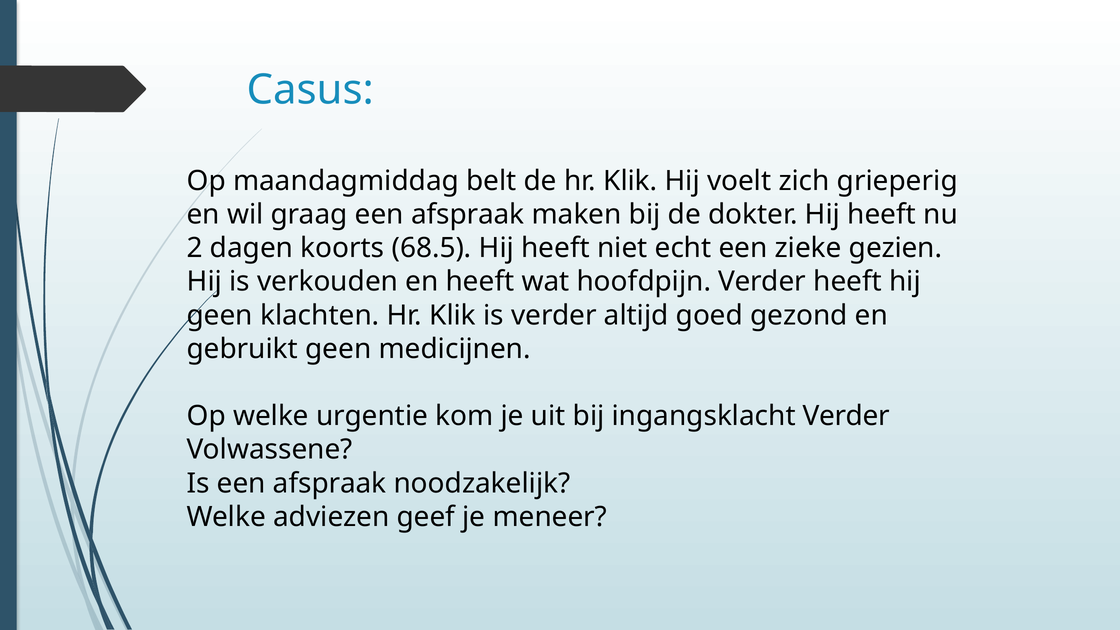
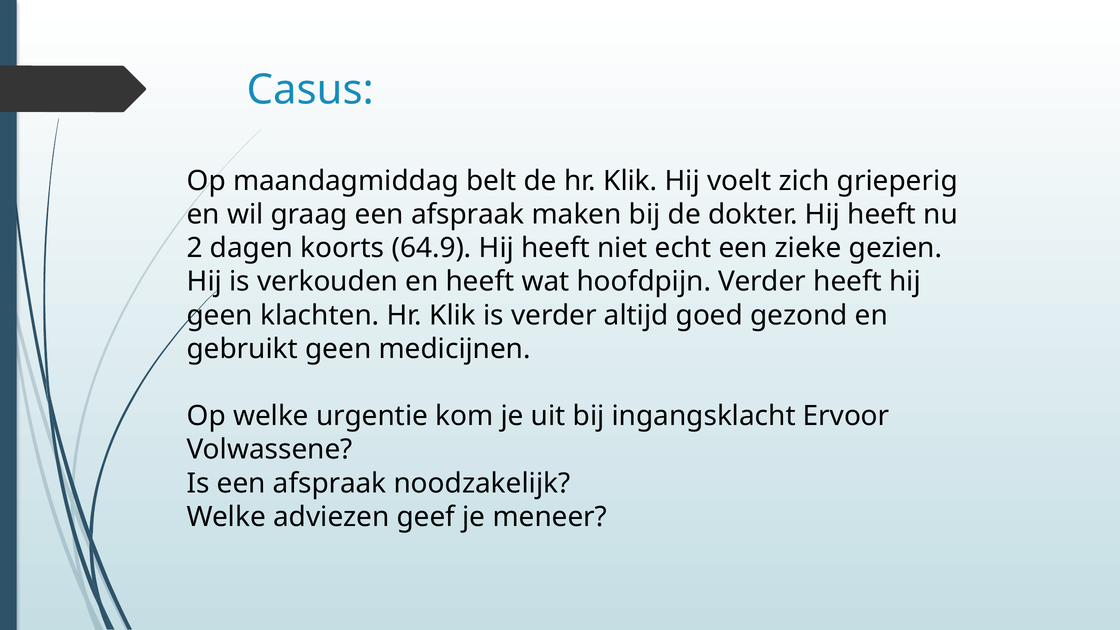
68.5: 68.5 -> 64.9 (432, 248)
ingangsklacht Verder: Verder -> Ervoor (846, 416)
